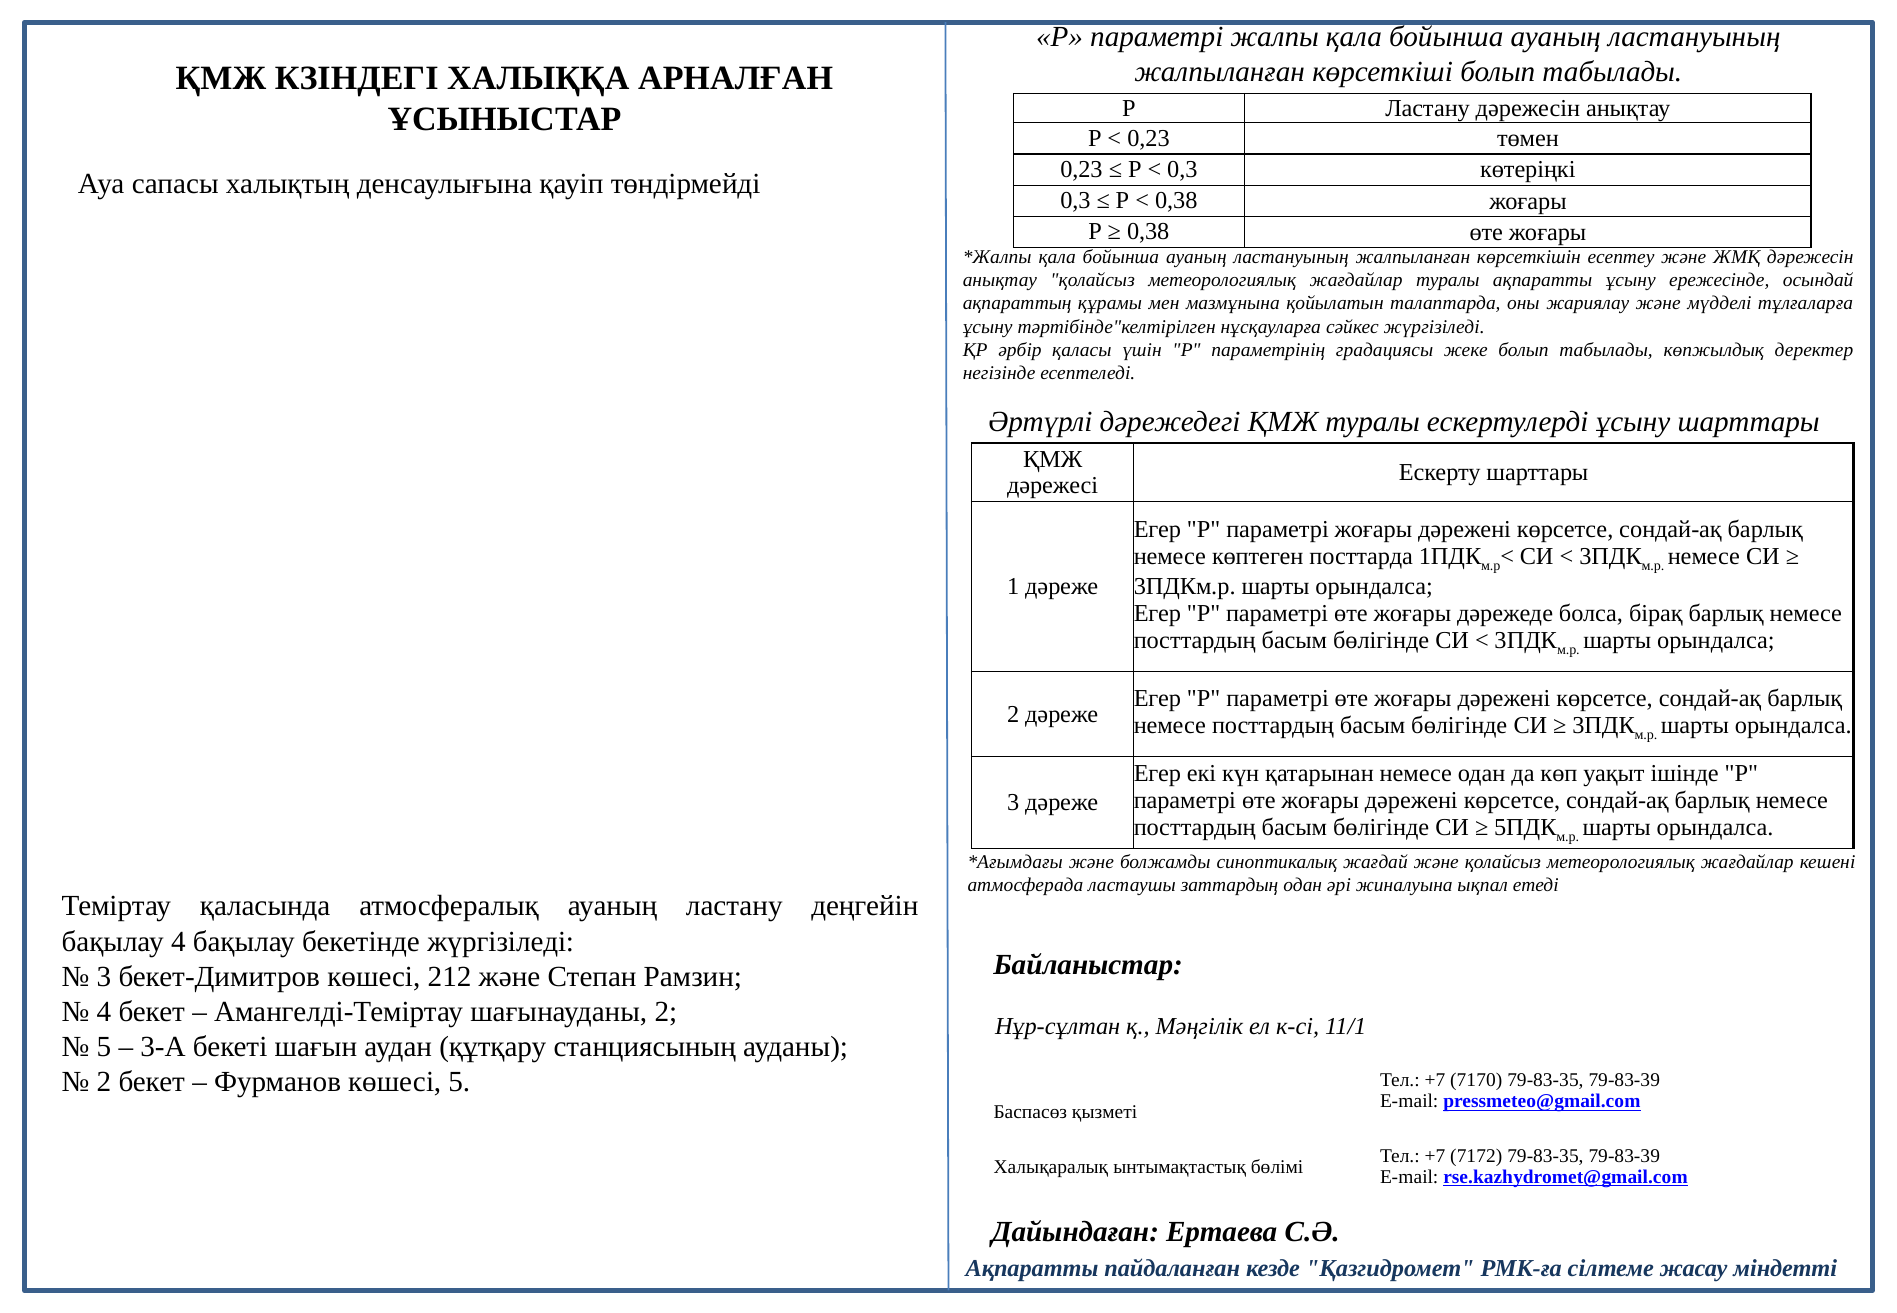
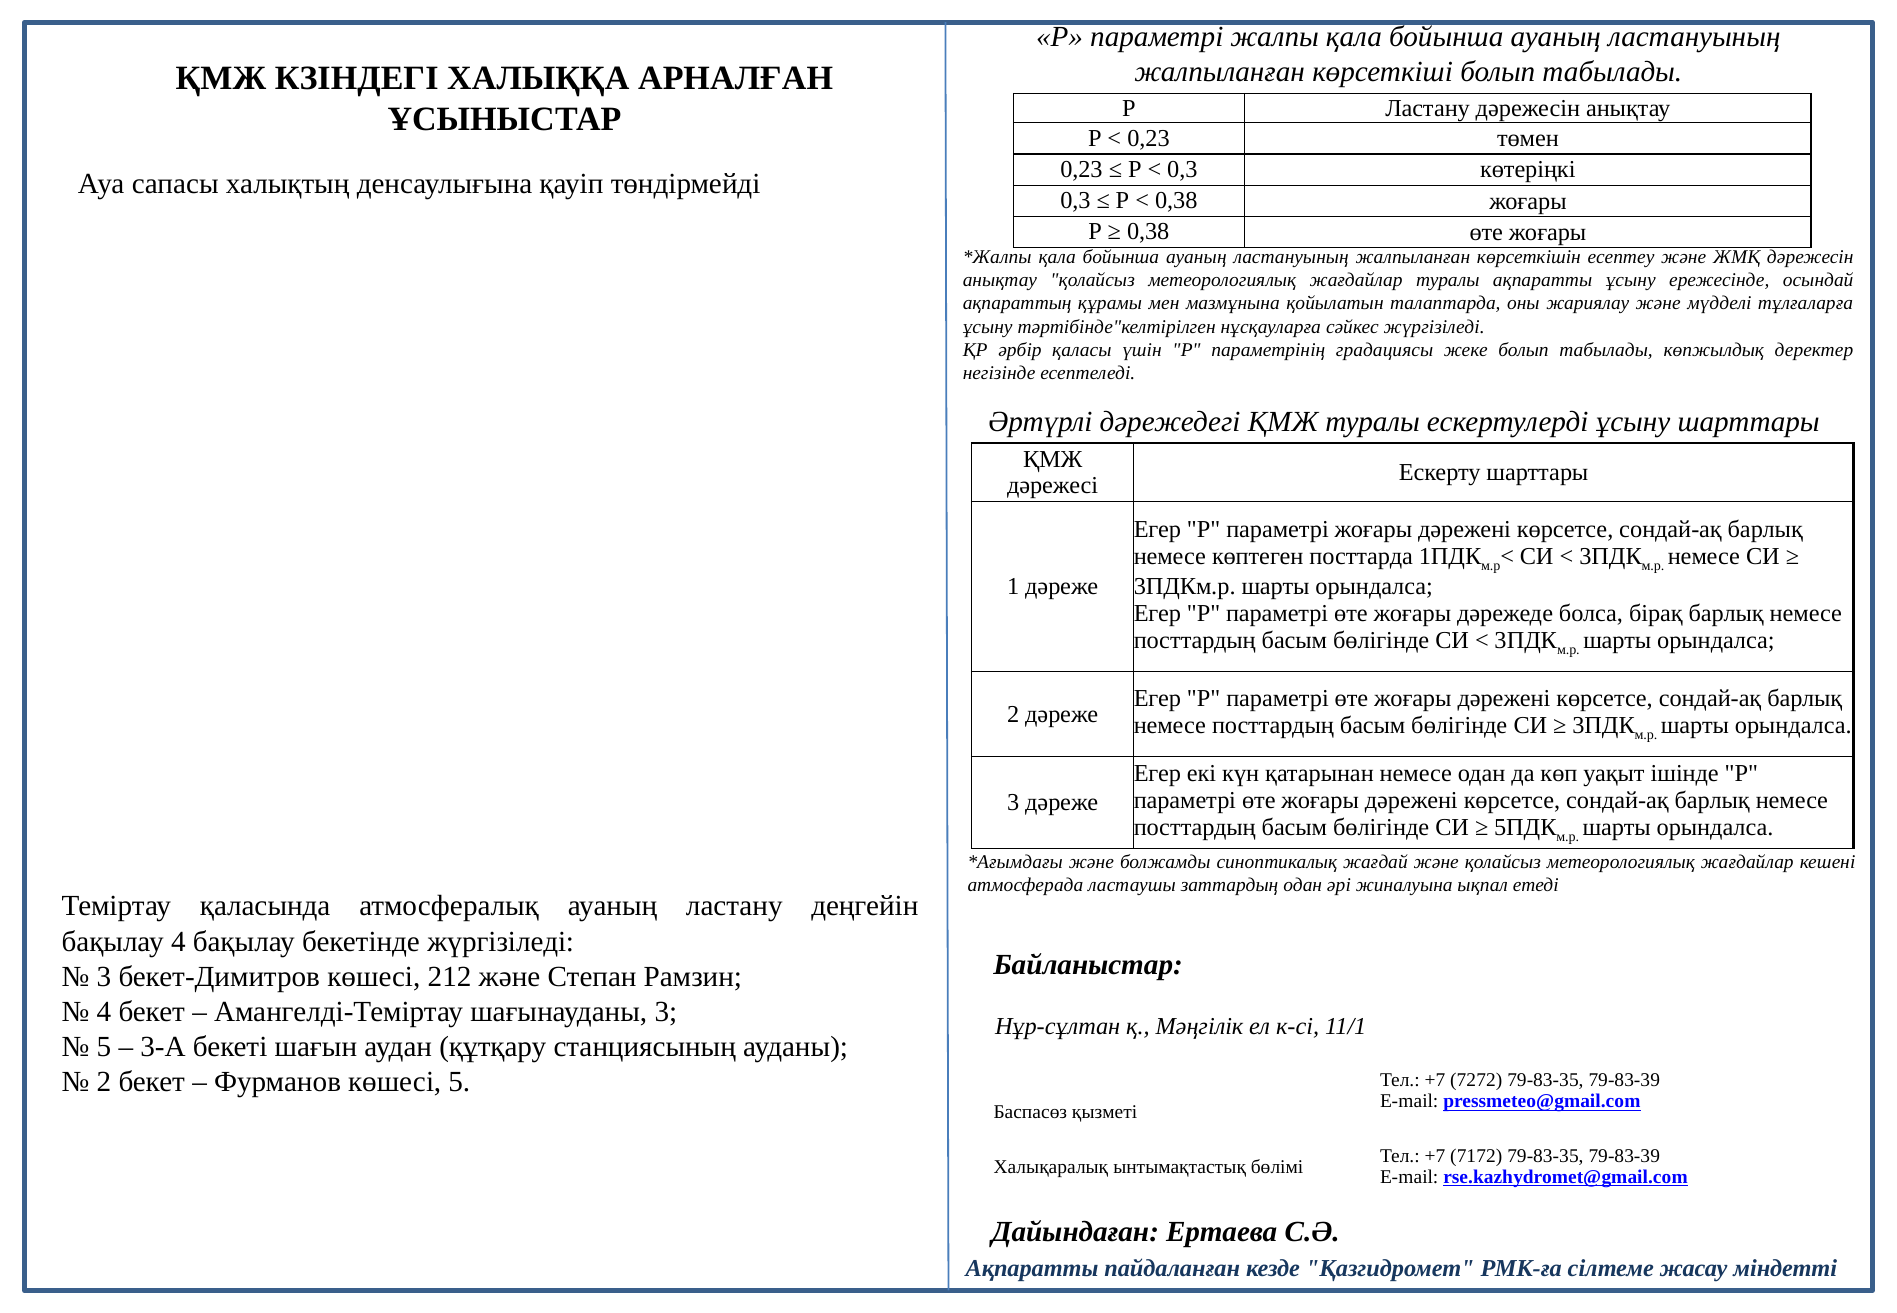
шағынауданы 2: 2 -> 3 (666, 1012)
7170: 7170 -> 7272 (1476, 1080)
